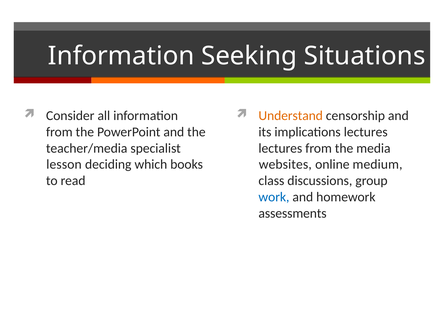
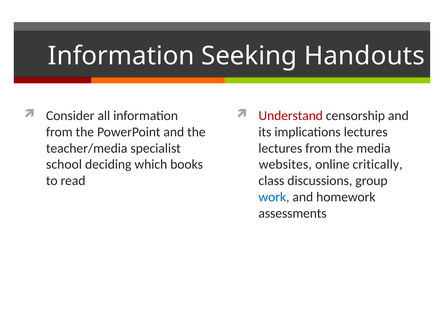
Situations: Situations -> Handouts (364, 56)
Understand colour: orange -> red (291, 116)
lesson: lesson -> school (64, 165)
medium: medium -> critically (378, 165)
